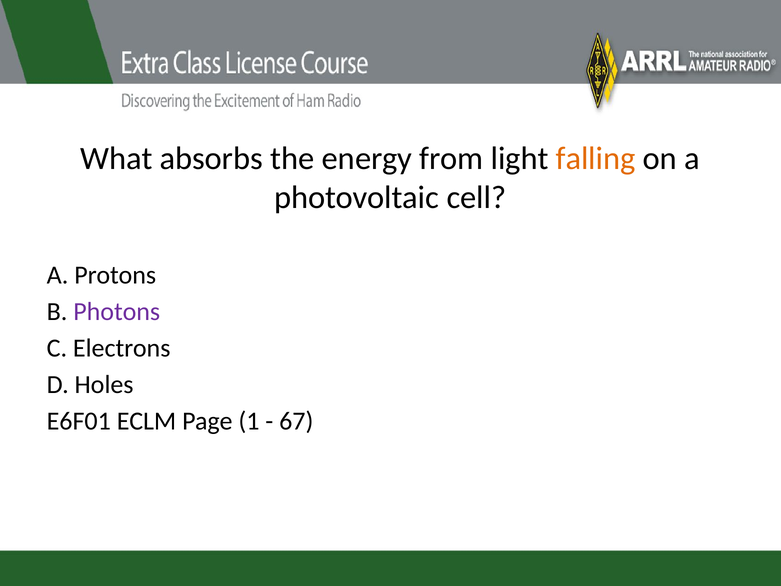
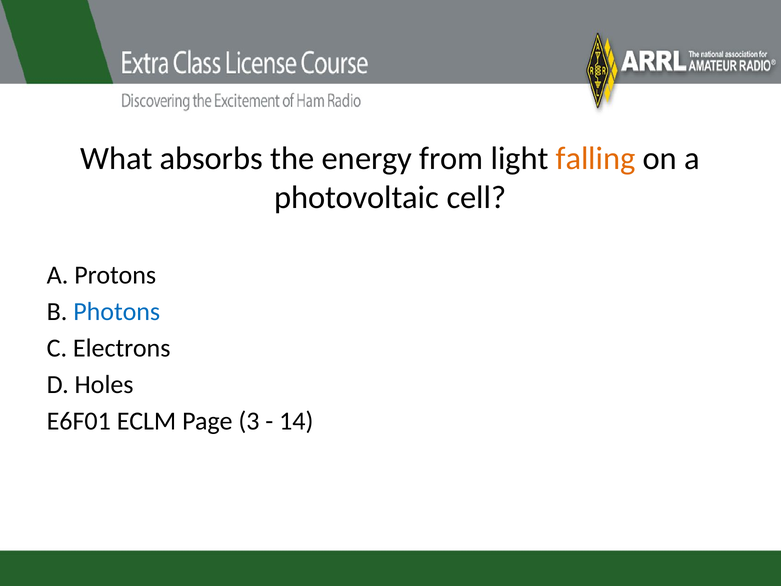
Photons colour: purple -> blue (117, 312)
1: 1 -> 3 (249, 421)
67: 67 -> 14 (296, 421)
